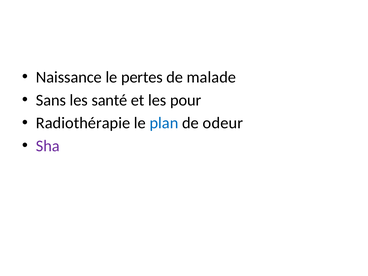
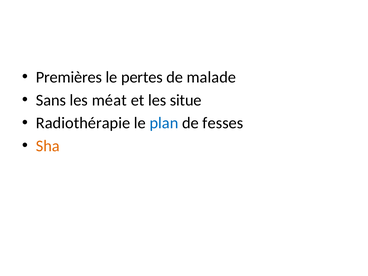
Naissance: Naissance -> Premières (69, 77)
santé: santé -> méat (109, 100)
pour: pour -> situe (186, 100)
odeur: odeur -> fesses (223, 123)
Sha colour: purple -> orange (48, 146)
